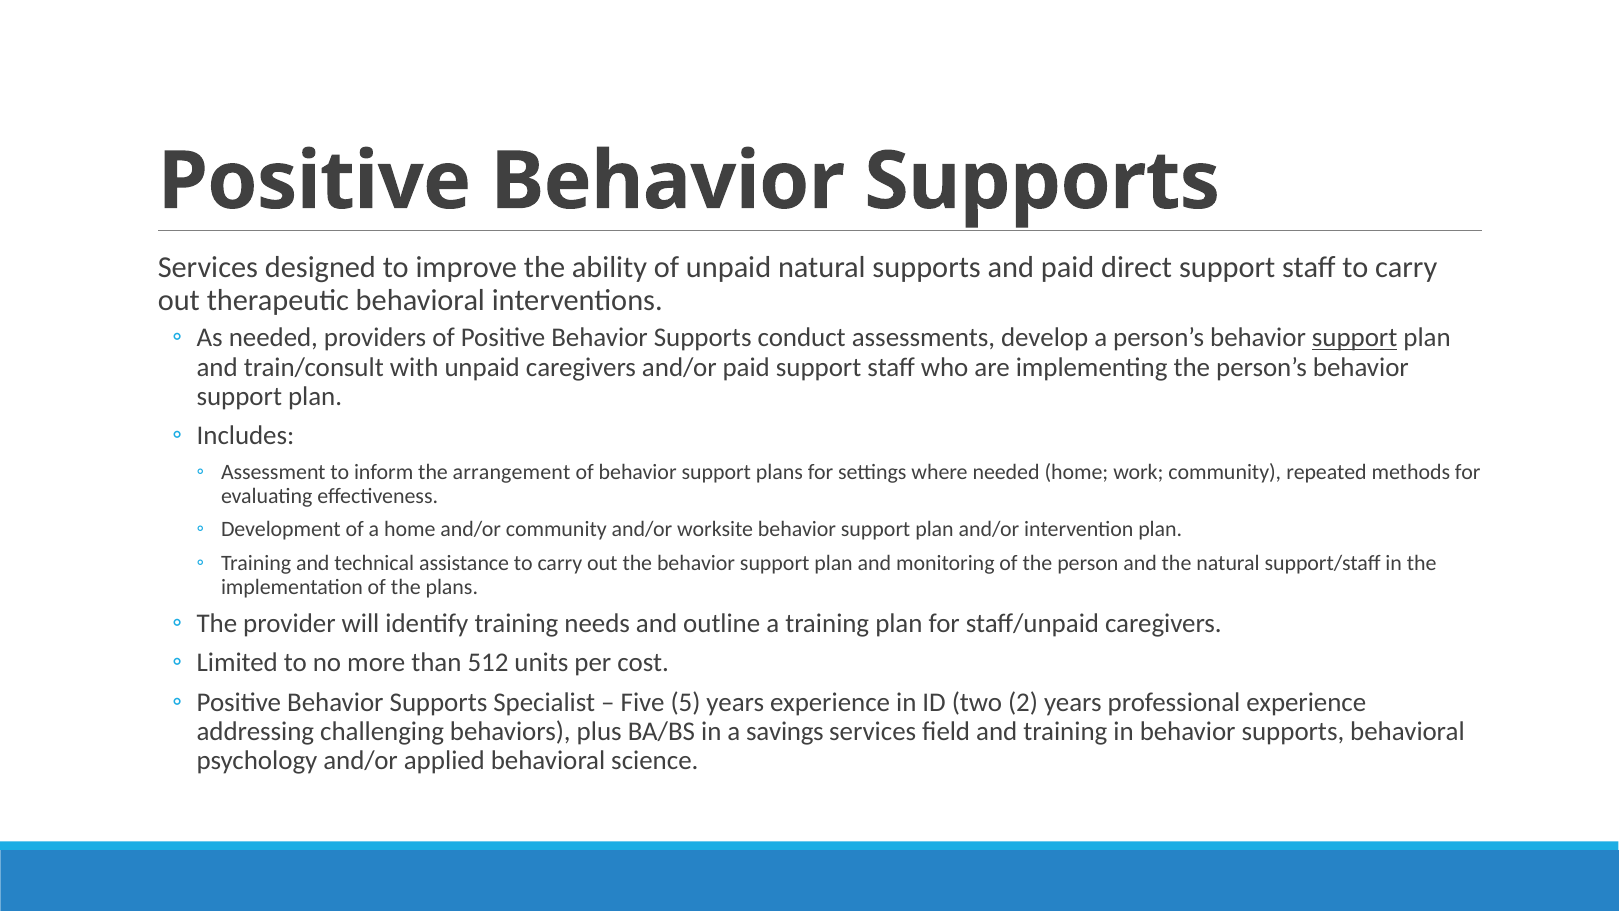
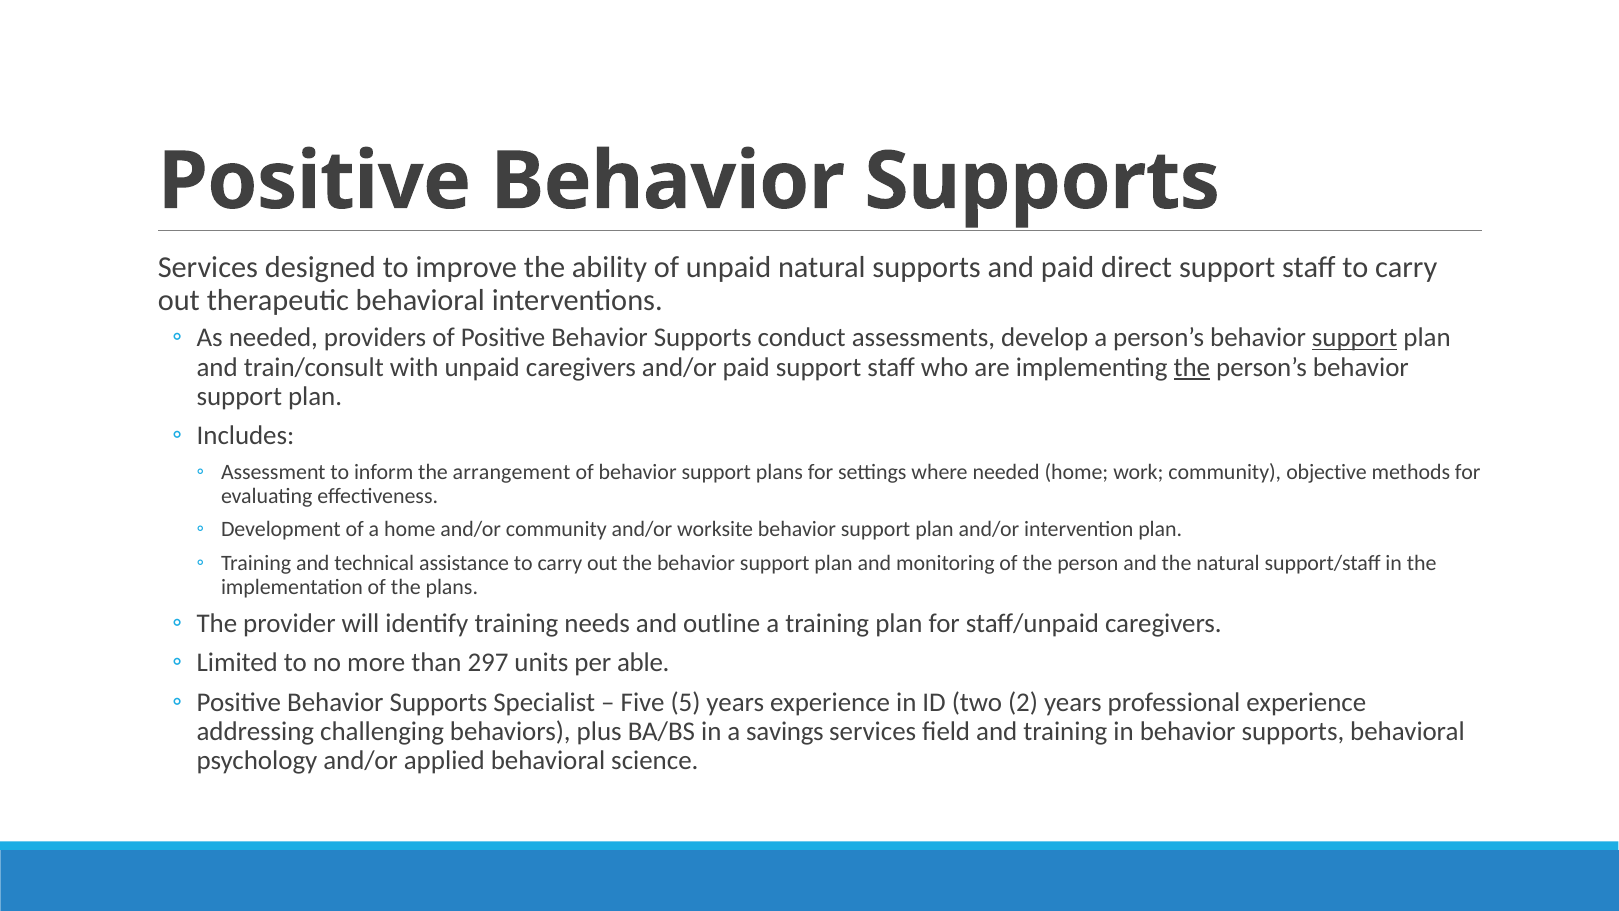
the underline: none -> present (1192, 367)
repeated: repeated -> objective (1326, 472)
512: 512 -> 297 (488, 663)
cost: cost -> able (643, 663)
